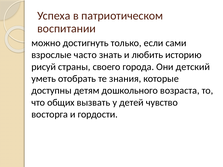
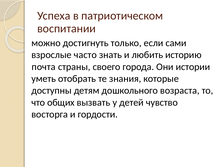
рисуй: рисуй -> почта (44, 67)
детский: детский -> истории (193, 67)
